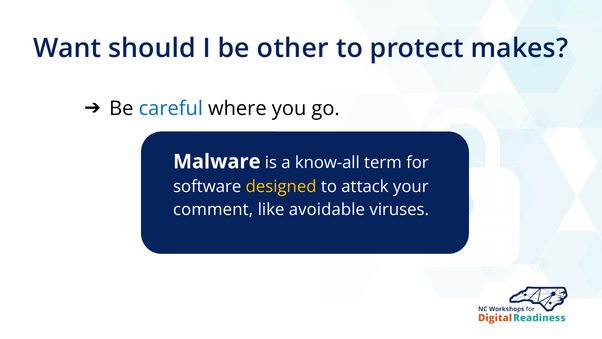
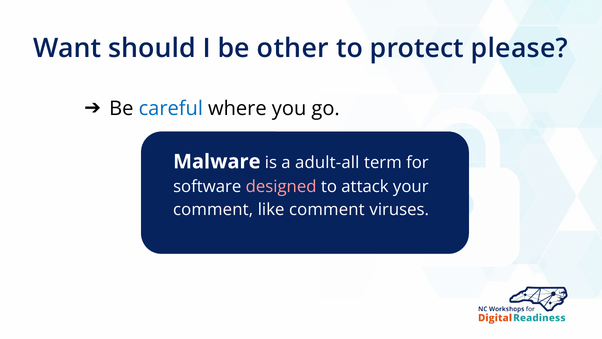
makes: makes -> please (519, 48)
know-all: know-all -> adult-all (327, 163)
designed colour: yellow -> pink (281, 186)
like avoidable: avoidable -> comment (327, 209)
